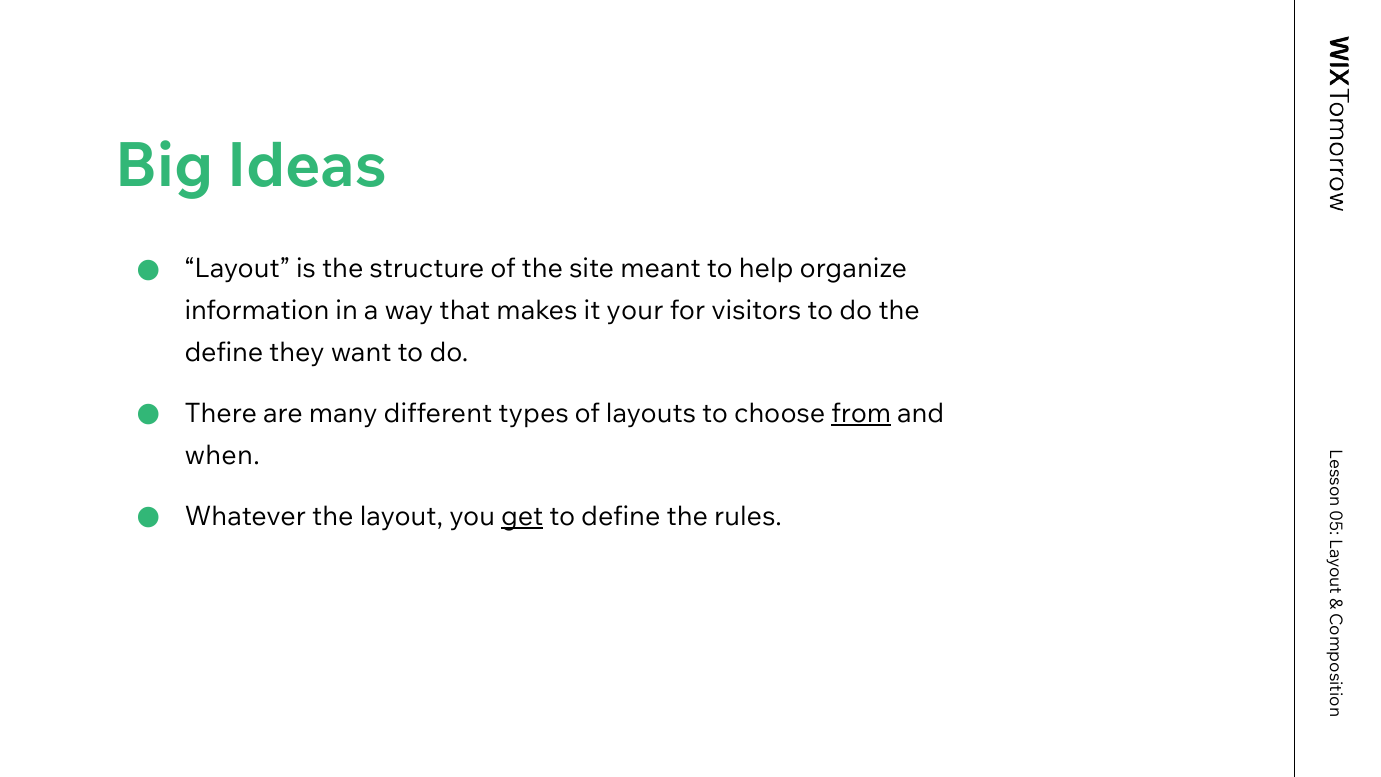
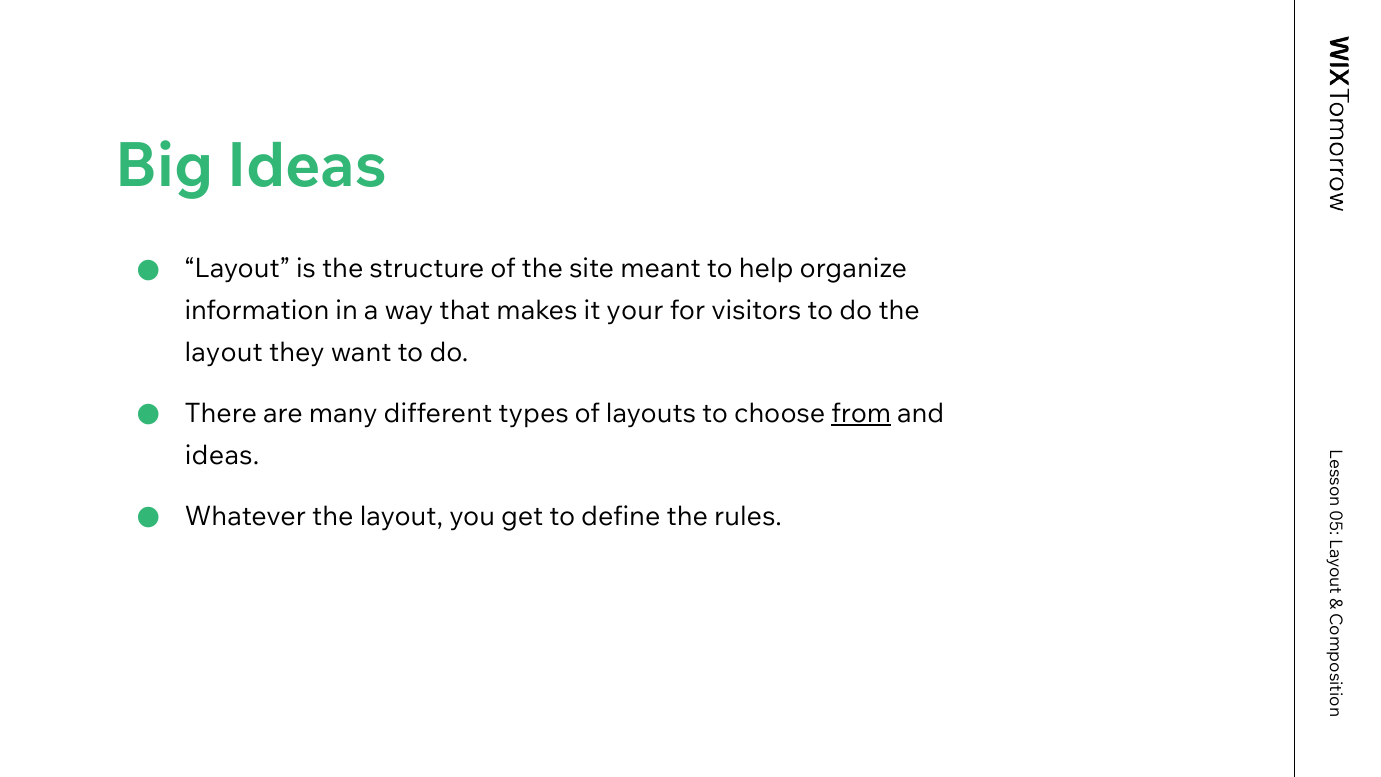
define: define -> layout (224, 353)
when: when -> ideas (222, 456)
get underline: present -> none (522, 517)
